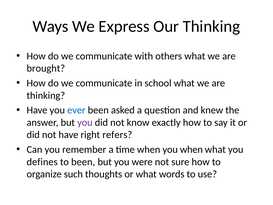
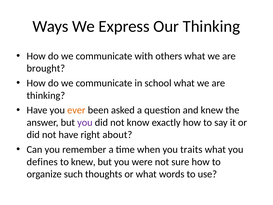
ever colour: blue -> orange (76, 110)
refers: refers -> about (117, 135)
you when: when -> traits (191, 149)
to been: been -> knew (83, 162)
